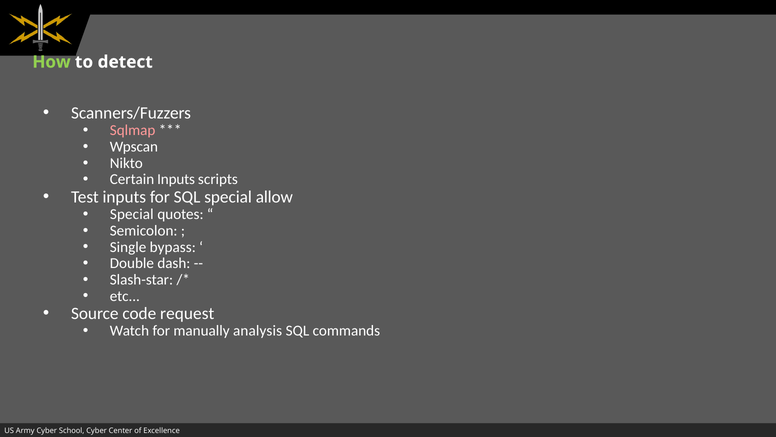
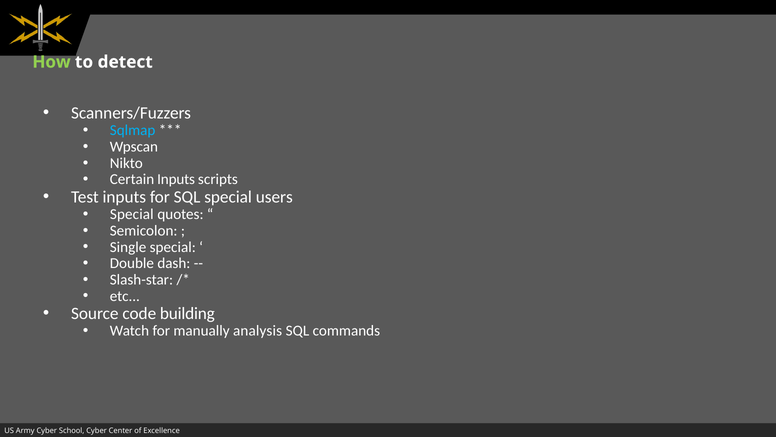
Sqlmap colour: pink -> light blue (133, 130)
allow: allow -> users (274, 197)
Single bypass: bypass -> special (173, 247)
request: request -> building (187, 313)
